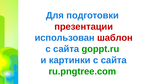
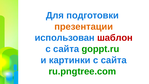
презентации colour: red -> orange (84, 26)
